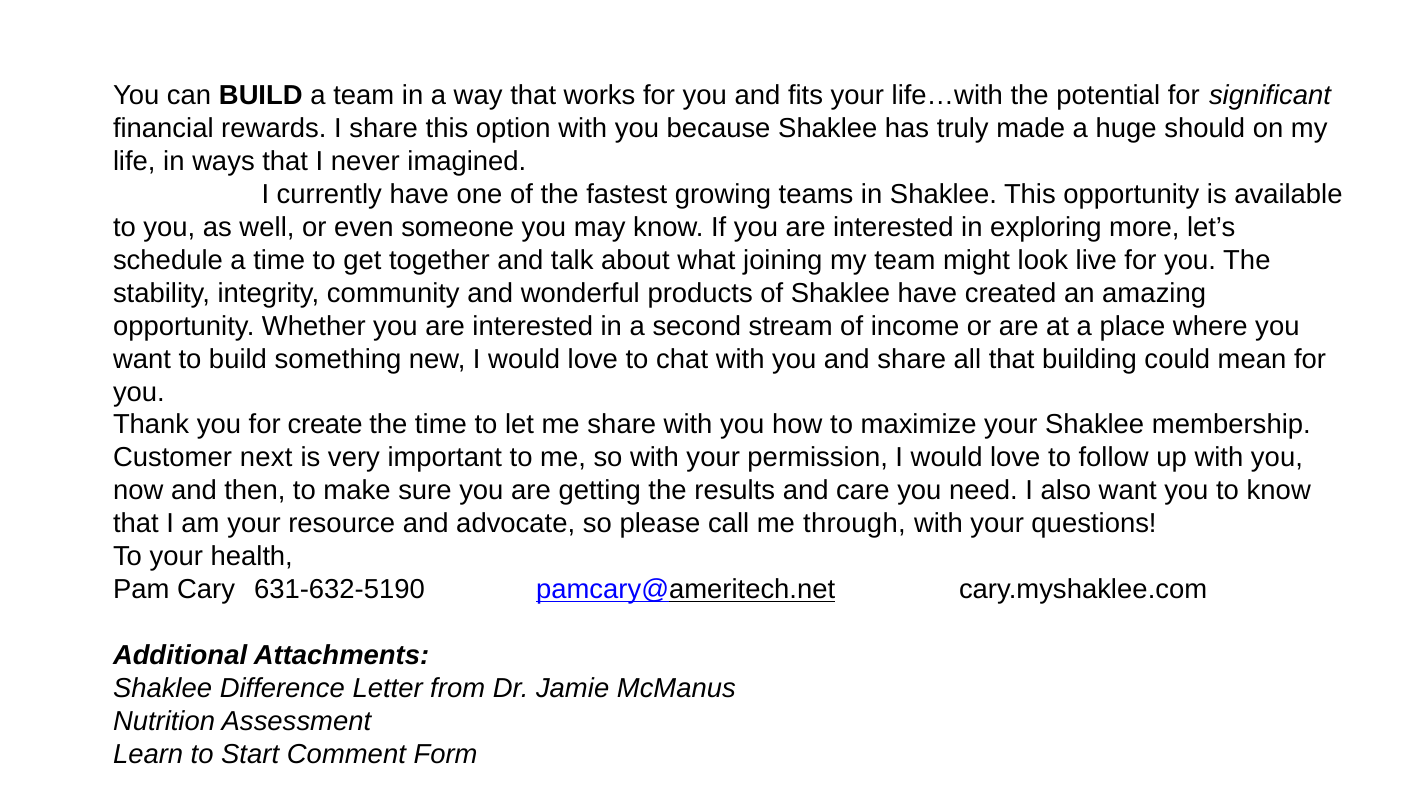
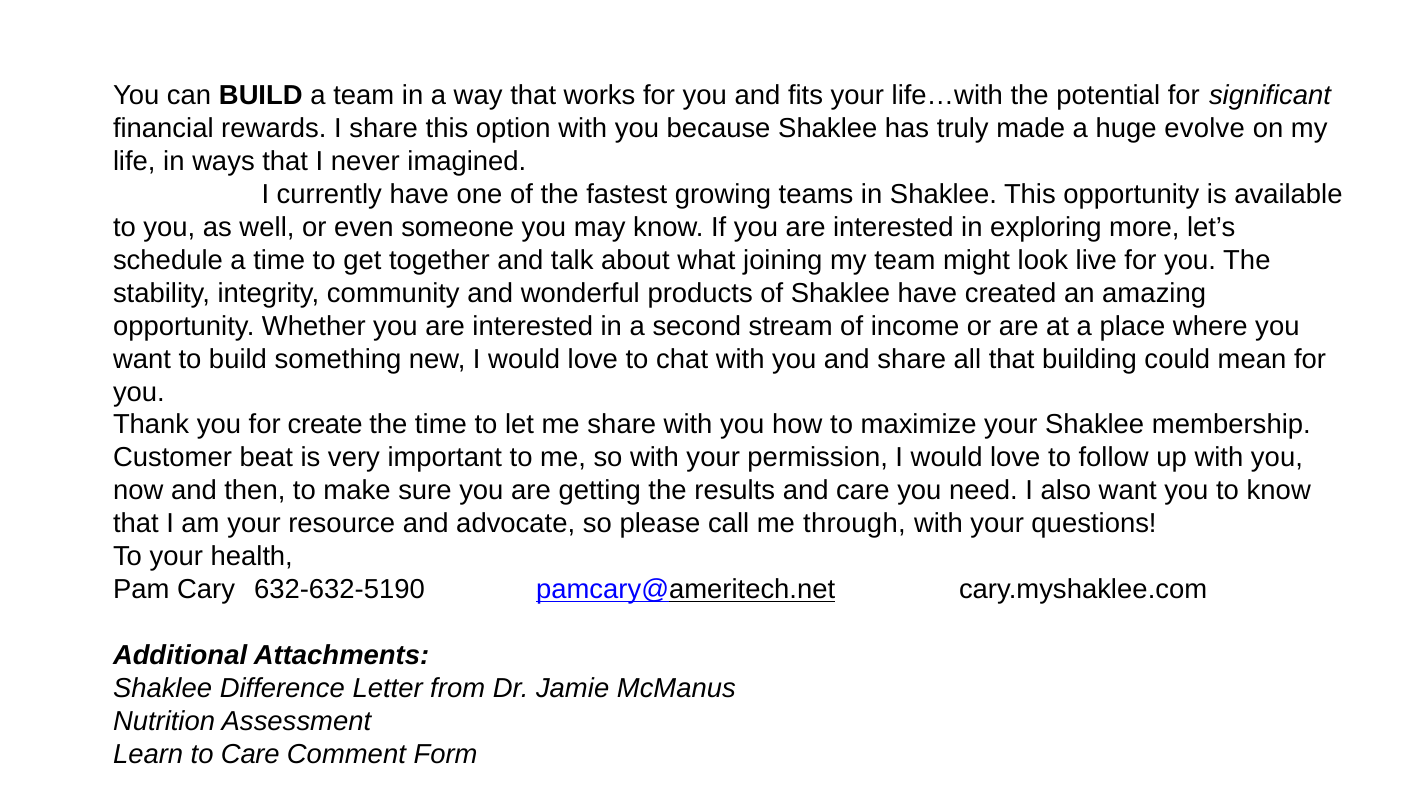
should: should -> evolve (1205, 129)
next: next -> beat (266, 458)
631-632-5190: 631-632-5190 -> 632-632-5190 (339, 590)
to Start: Start -> Care (250, 754)
